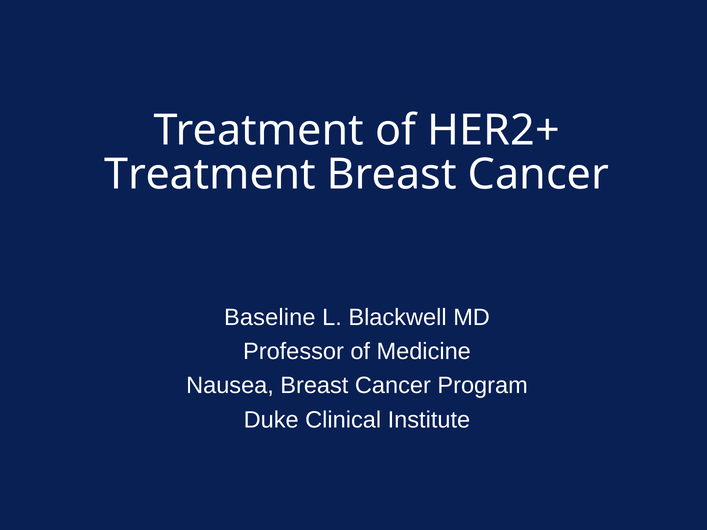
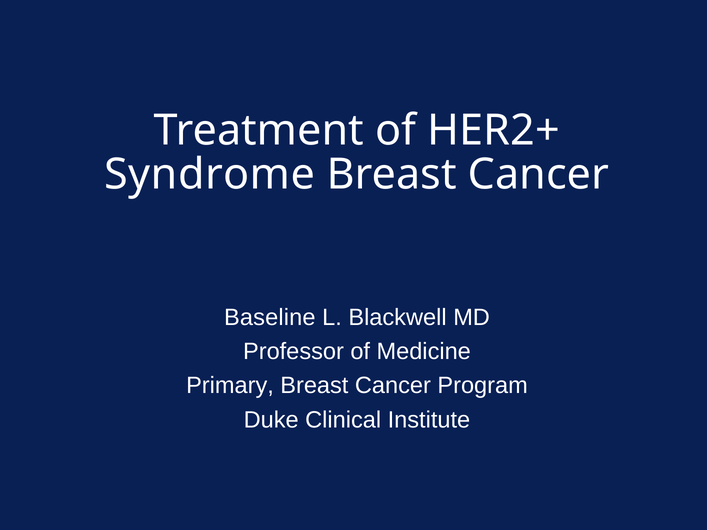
Treatment: Treatment -> Syndrome (210, 175)
Nausea: Nausea -> Primary (230, 386)
